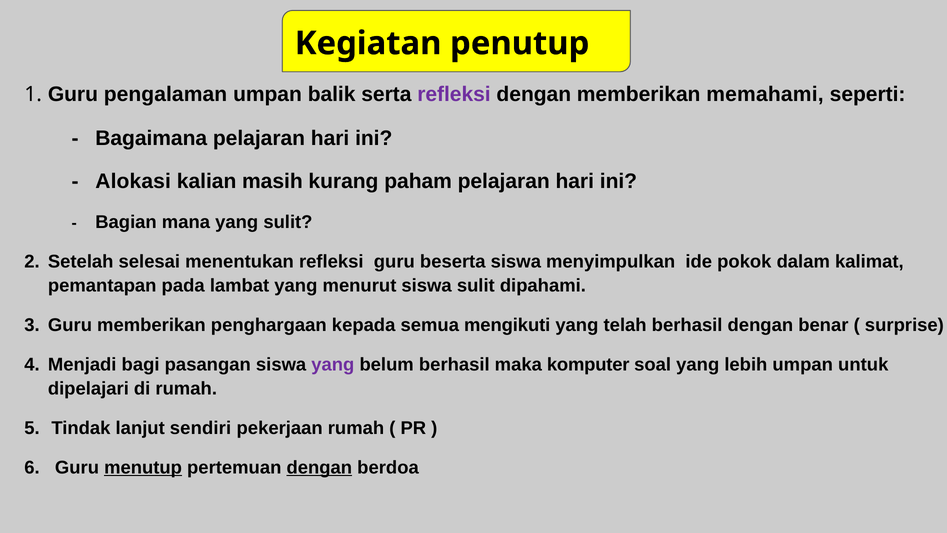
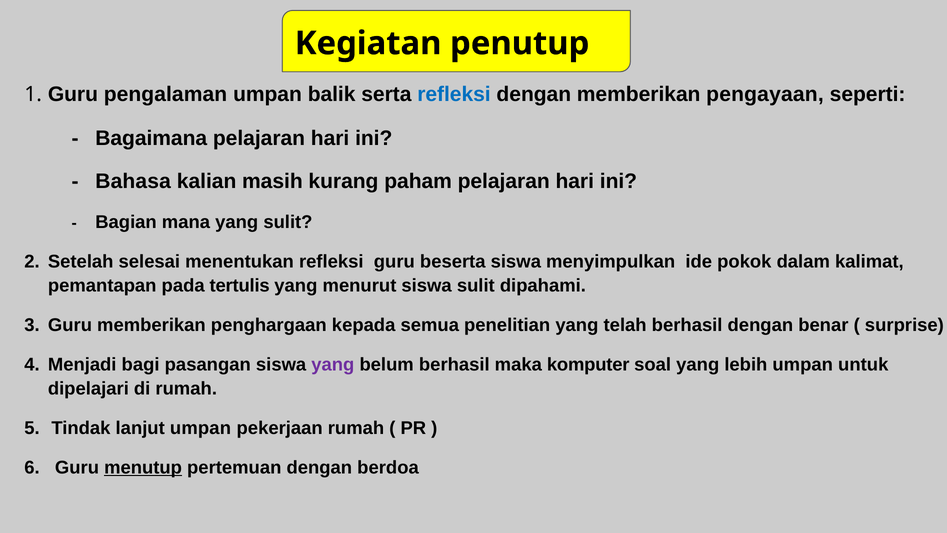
refleksi colour: purple -> blue (454, 94)
memahami: memahami -> pengayaan (765, 94)
Alokasi: Alokasi -> Bahasa (133, 181)
lambat: lambat -> tertulis (240, 285)
mengikuti: mengikuti -> penelitian (507, 325)
lanjut sendiri: sendiri -> umpan (200, 428)
dengan underline: present -> none (319, 467)
